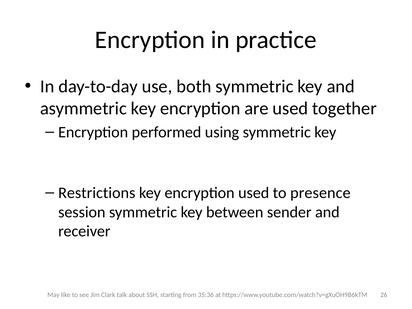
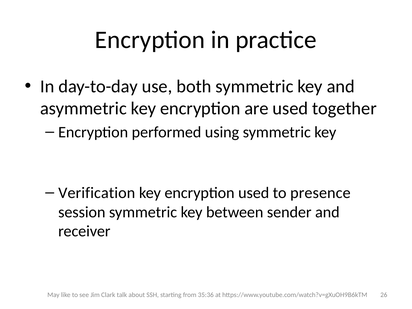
Restrictions: Restrictions -> Verification (97, 193)
